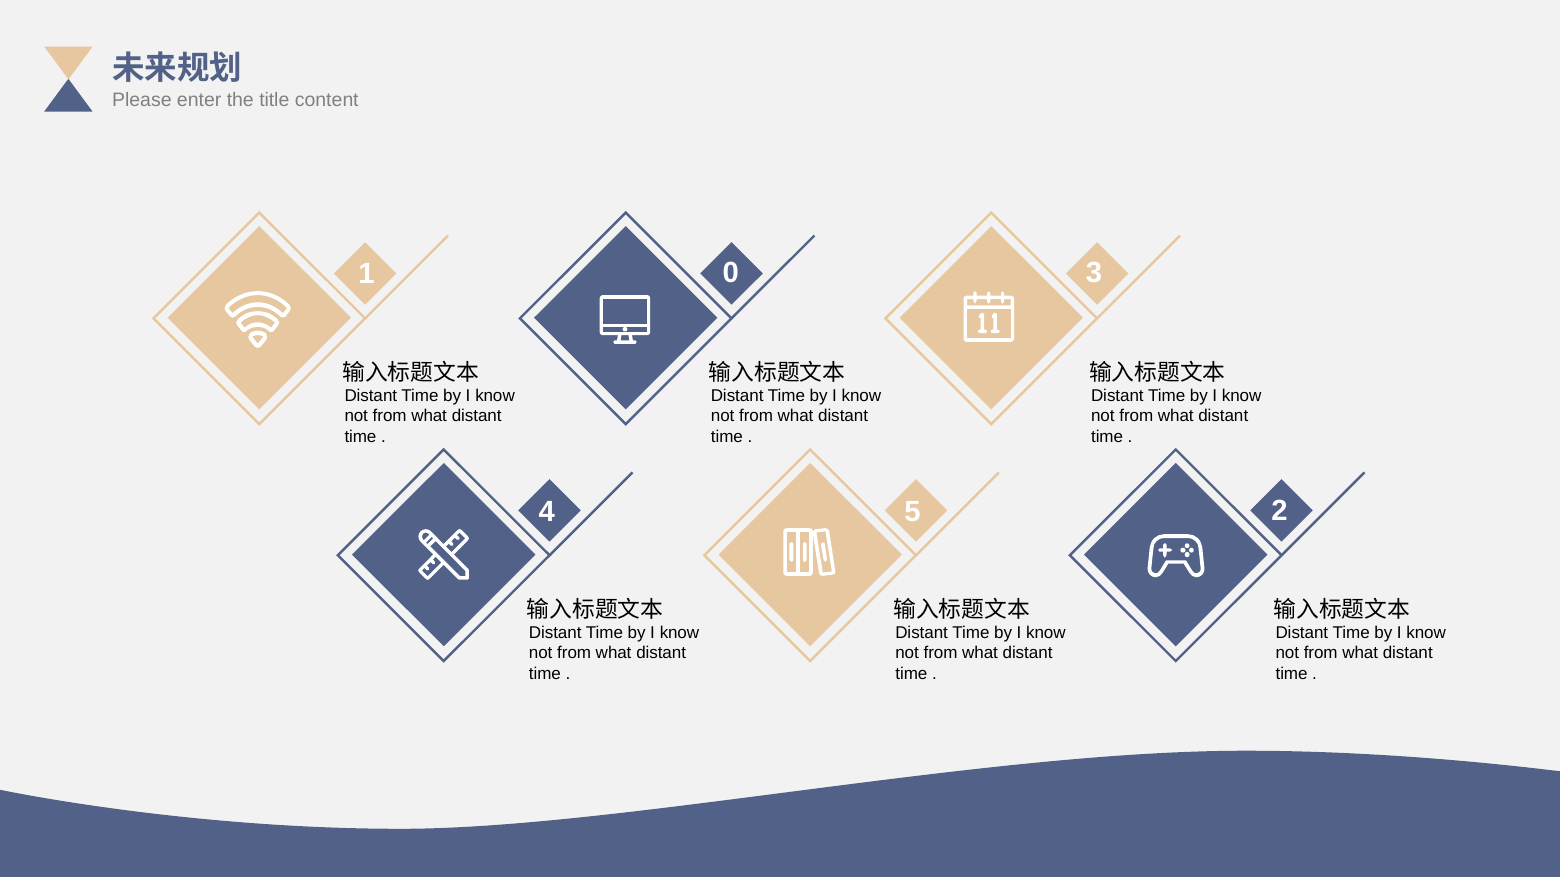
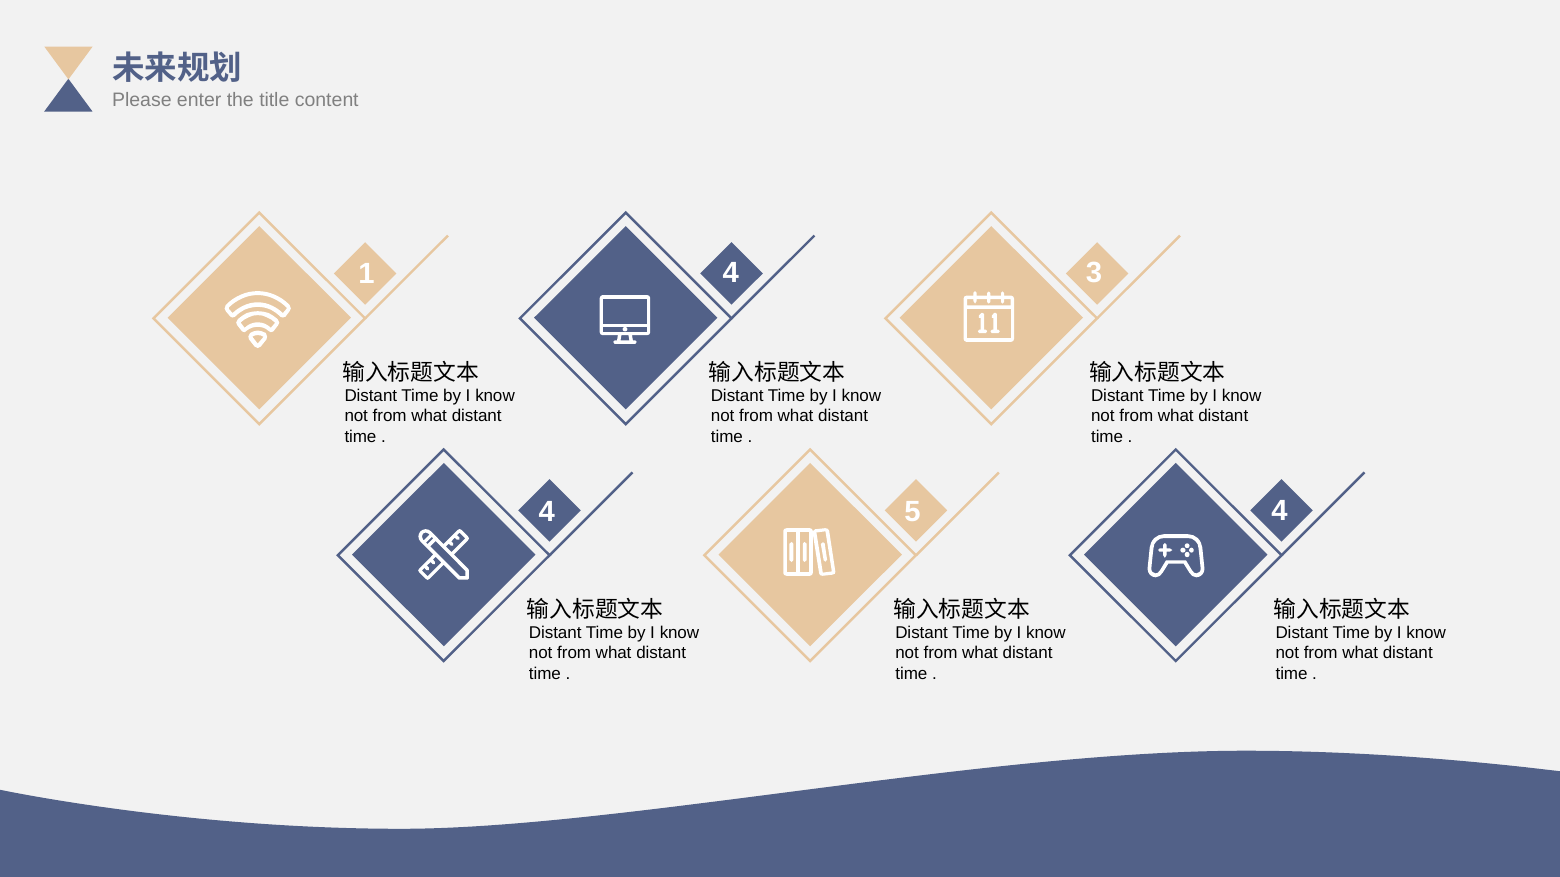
1 0: 0 -> 4 (731, 273)
5 2: 2 -> 4 (1280, 511)
